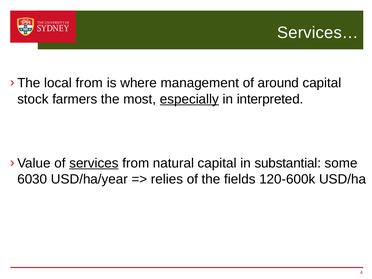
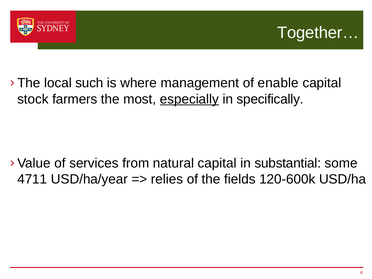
Services…: Services… -> Together… (318, 33)
local from: from -> such (89, 83)
around: around -> enable (278, 83)
interpreted: interpreted -> specifically (270, 99)
services underline: present -> none (94, 163)
6030: 6030 -> 4711 (32, 179)
